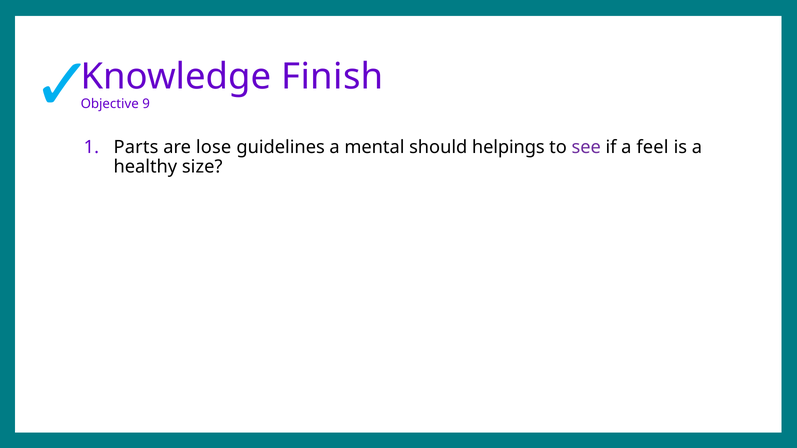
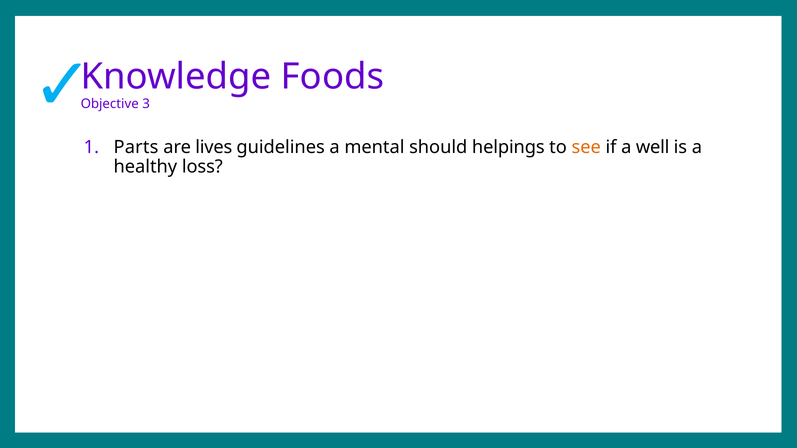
Finish: Finish -> Foods (333, 77)
9: 9 -> 3 (146, 104)
lose: lose -> lives (214, 147)
see colour: purple -> orange (586, 147)
feel: feel -> well (653, 147)
size: size -> loss (202, 167)
